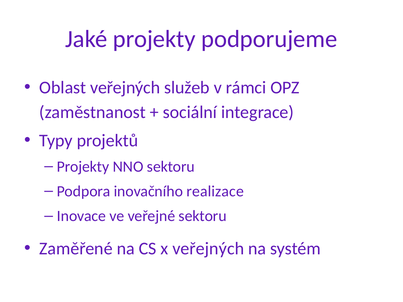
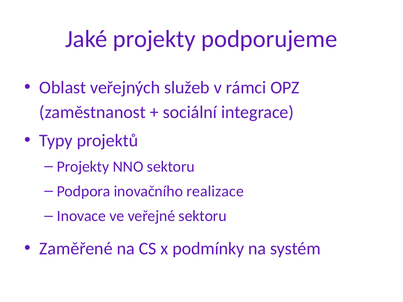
x veřejných: veřejných -> podmínky (208, 249)
